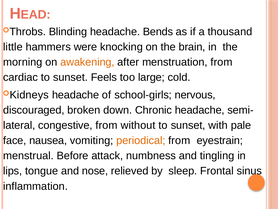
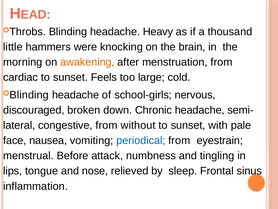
Bends: Bends -> Heavy (158, 32)
Kidneys: Kidneys -> Blinding (29, 95)
periodical colour: orange -> blue (141, 140)
